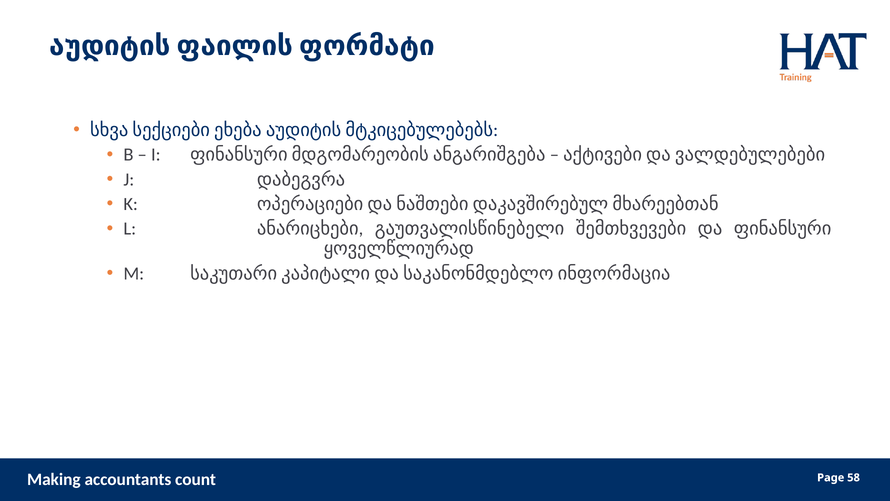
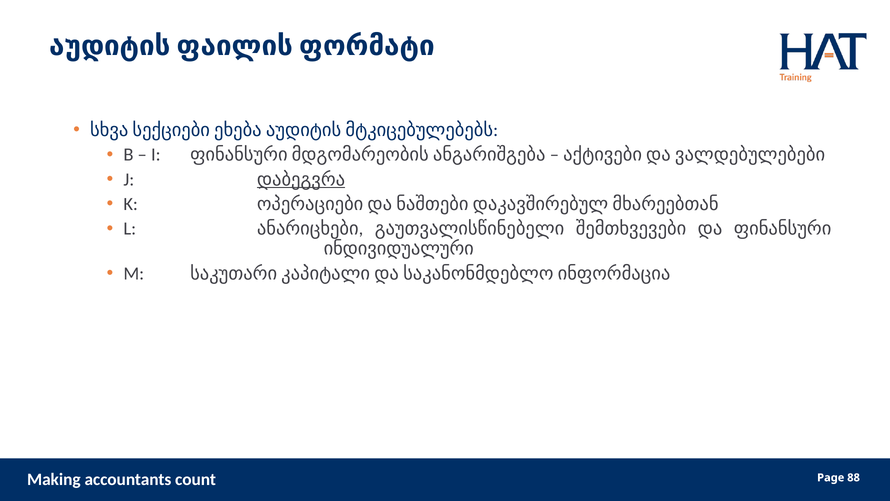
დაბეგვრა underline: none -> present (301, 179)
ყოველწლიურად: ყოველწლიურად -> ინდივიდუალური (399, 249)
58: 58 -> 88 (854, 477)
